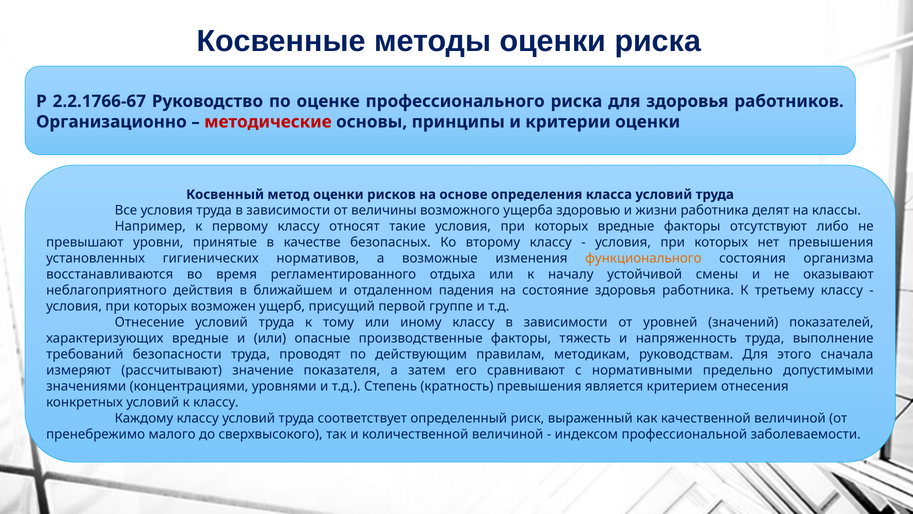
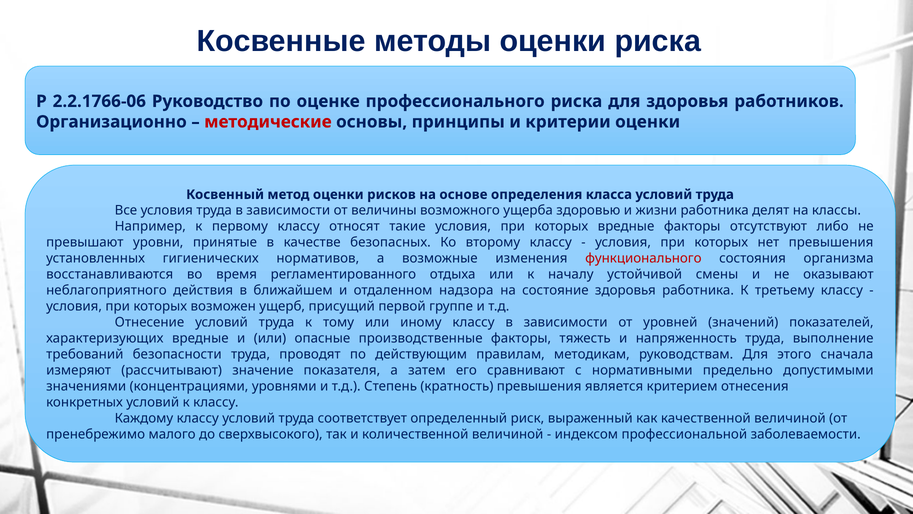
2.2.1766-67: 2.2.1766-67 -> 2.2.1766-06 (99, 101)
функционального colour: orange -> red (643, 258)
падения: падения -> надзора (466, 290)
